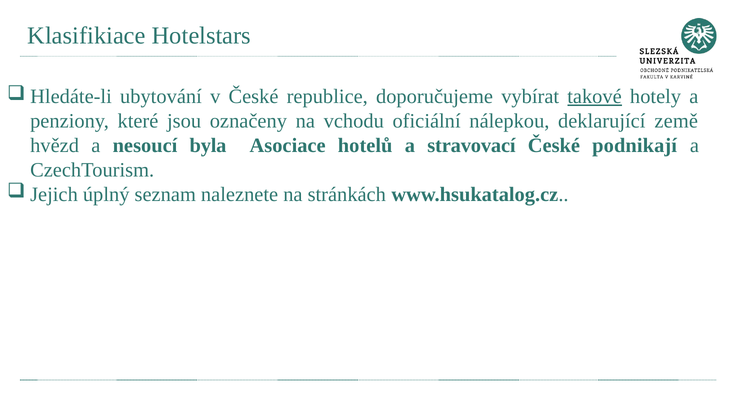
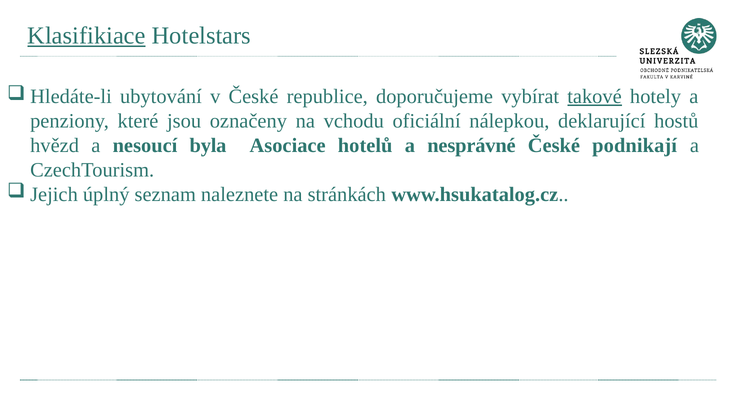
Klasifikiace underline: none -> present (87, 36)
země: země -> hostů (676, 121)
stravovací: stravovací -> nesprávné (471, 146)
